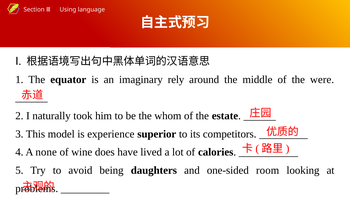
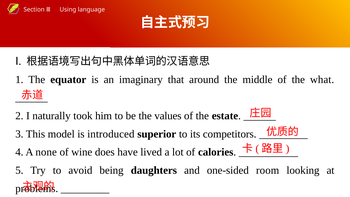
rely: rely -> that (176, 79)
were: were -> what (322, 79)
whom: whom -> values (168, 116)
experience: experience -> introduced (111, 134)
